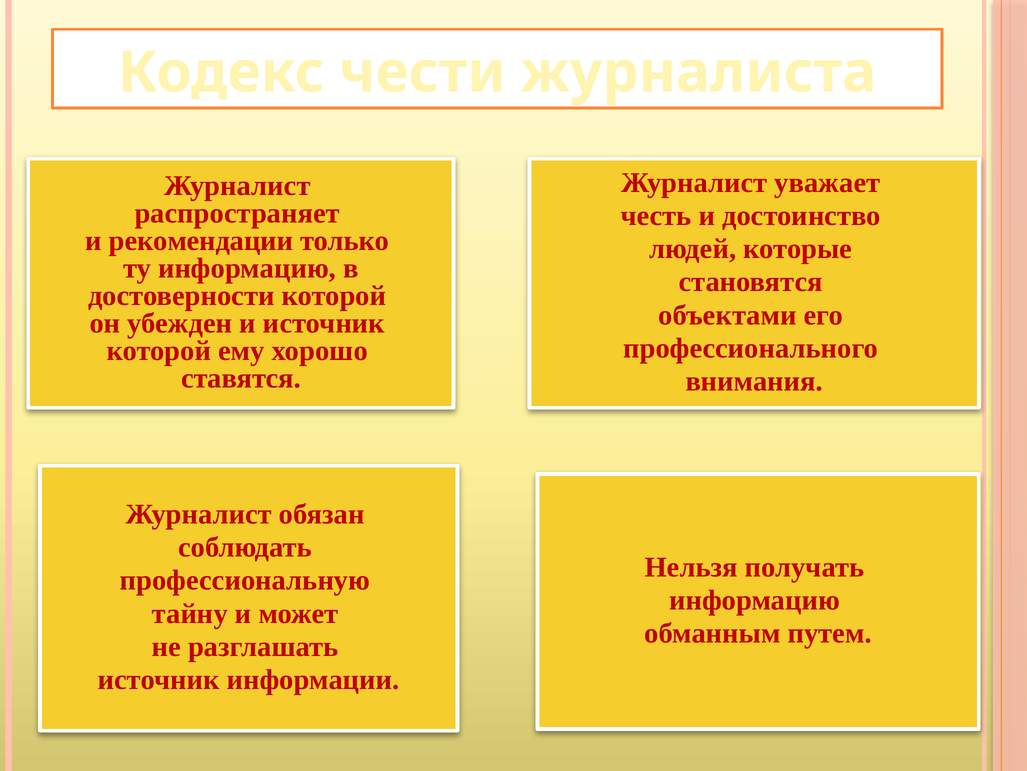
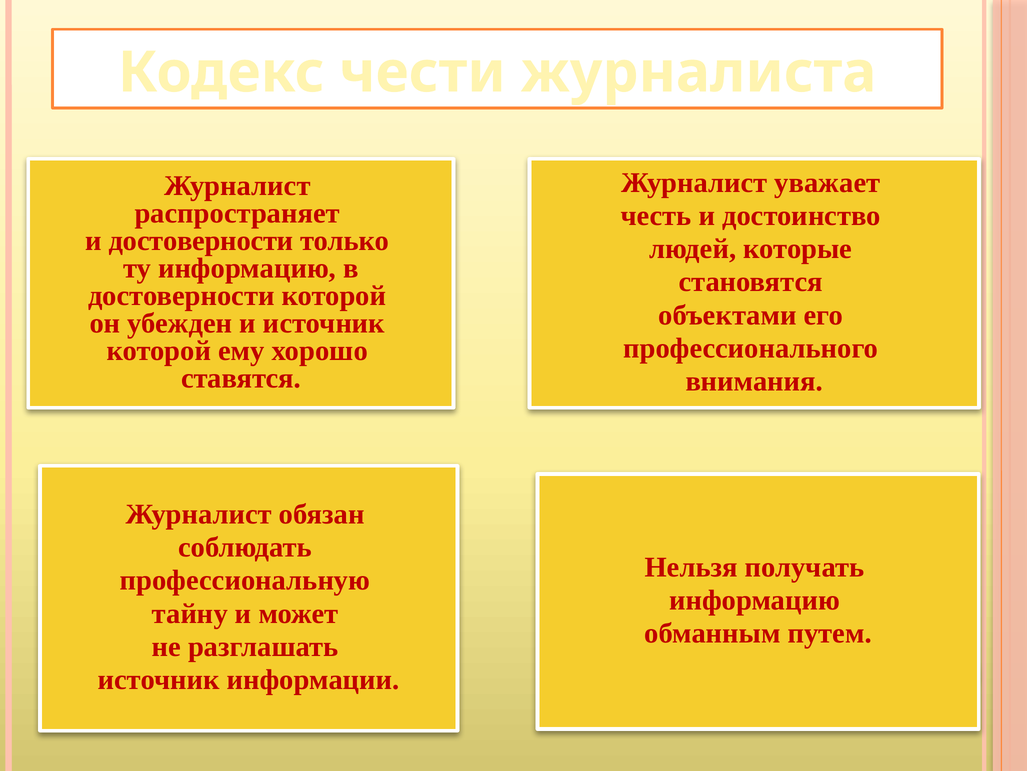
и рекомендации: рекомендации -> достоверности (201, 241)
